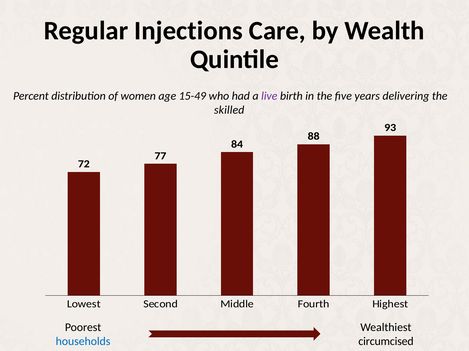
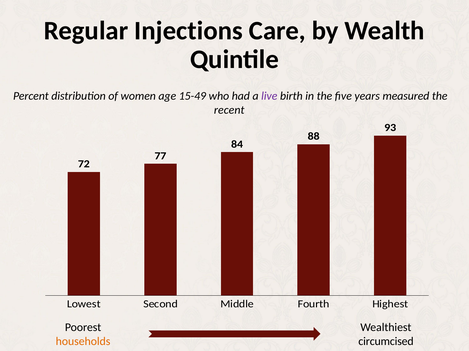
delivering: delivering -> measured (406, 96)
skilled: skilled -> recent (229, 110)
households colour: blue -> orange (83, 342)
